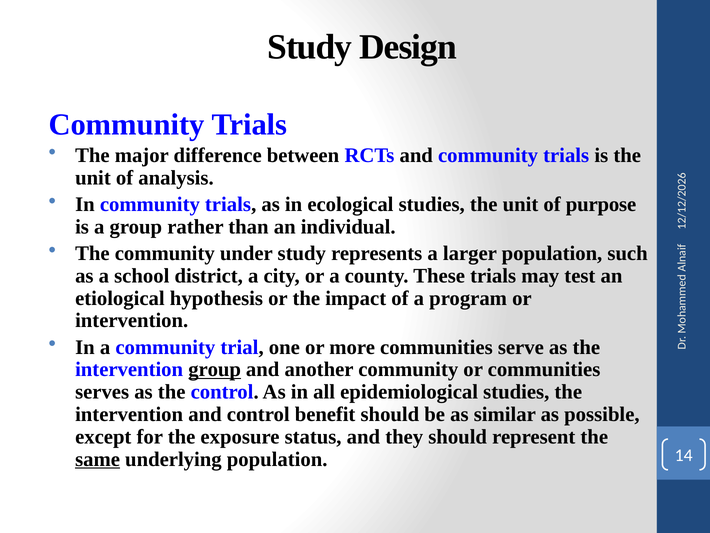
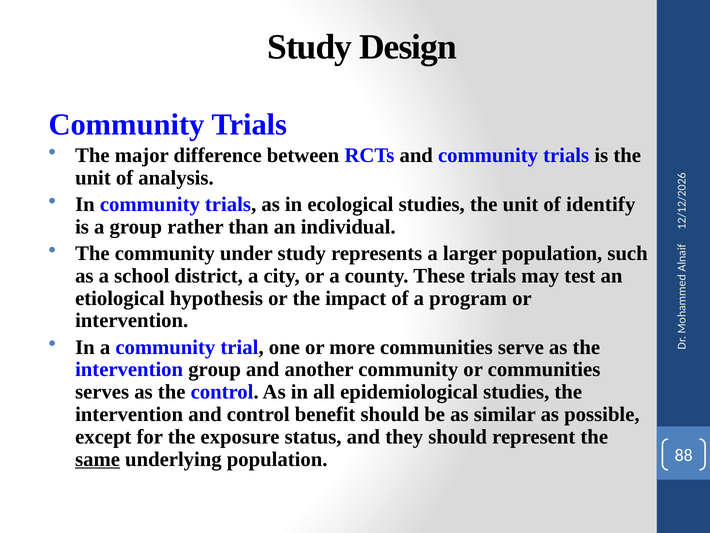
purpose: purpose -> identify (601, 204)
group underline: present -> none (215, 369)
14: 14 -> 88 (684, 455)
